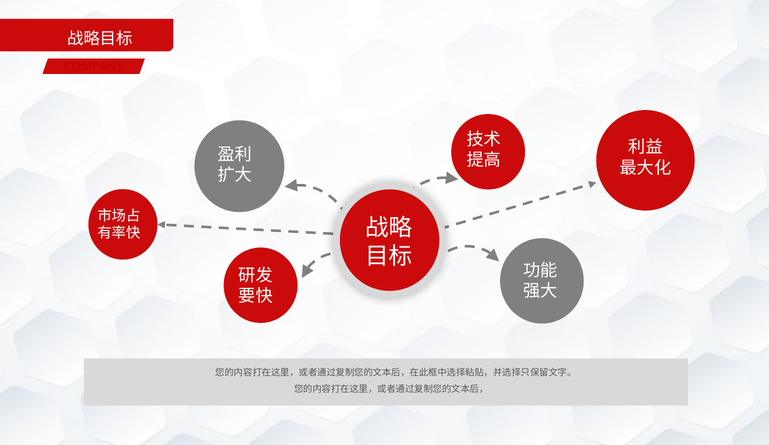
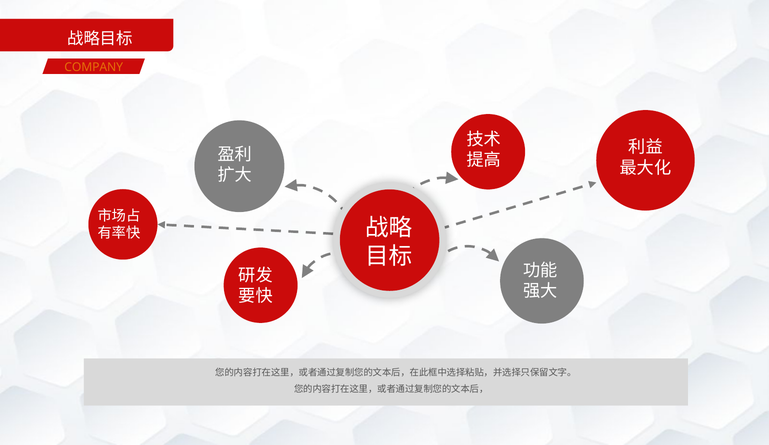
COMPANY colour: red -> orange (94, 67)
